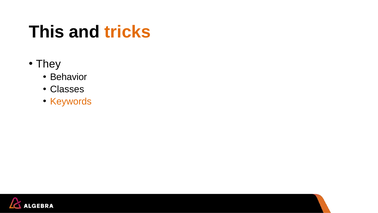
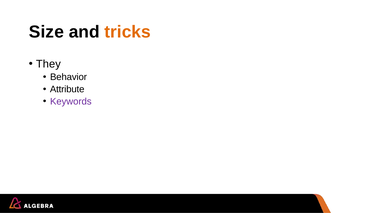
This: This -> Size (46, 32)
Classes: Classes -> Attribute (67, 89)
Keywords colour: orange -> purple (71, 101)
